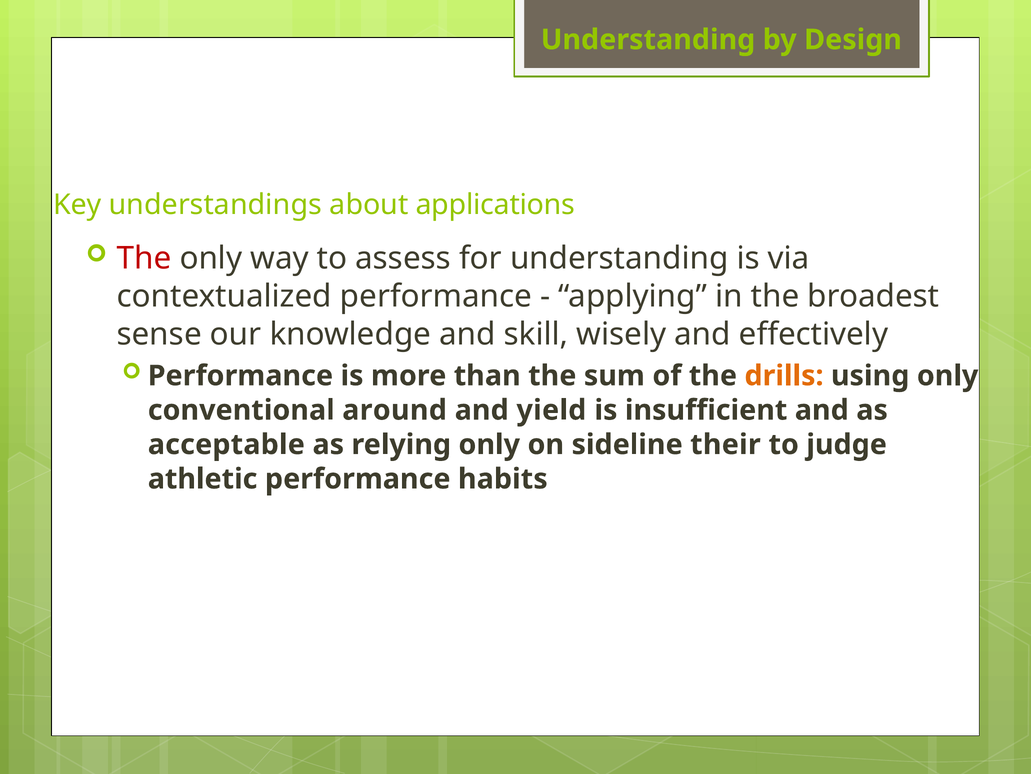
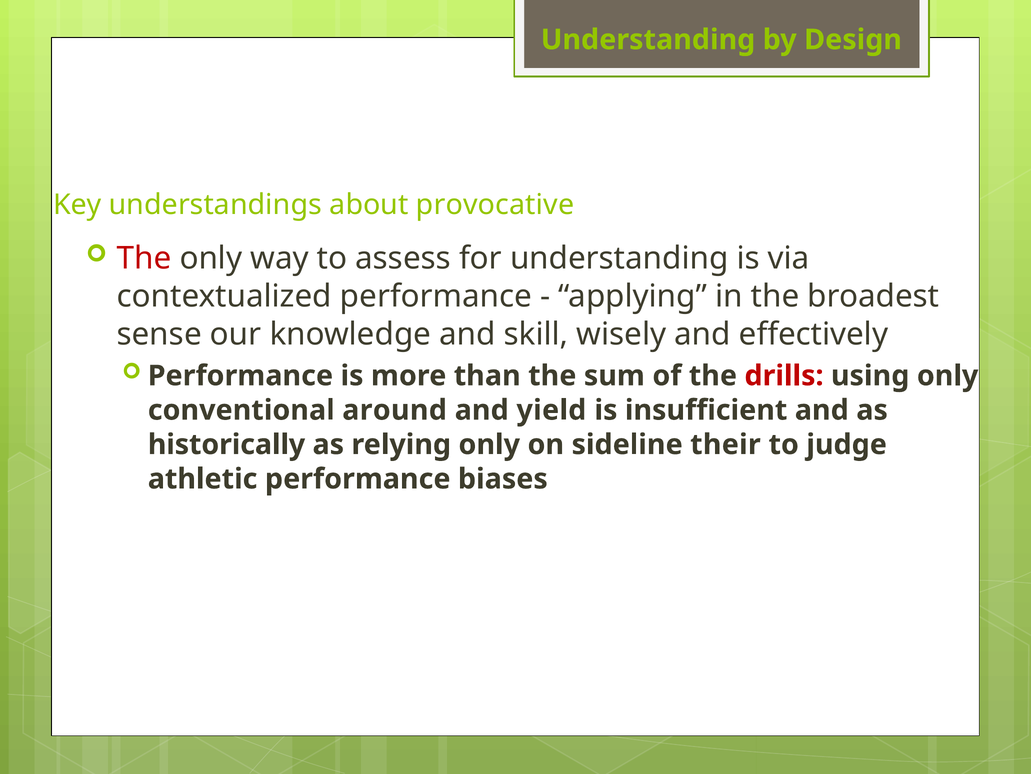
applications: applications -> provocative (495, 205)
drills colour: orange -> red (784, 375)
acceptable: acceptable -> historically (226, 444)
habits: habits -> biases (503, 479)
